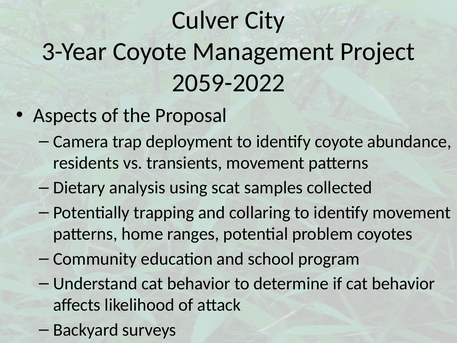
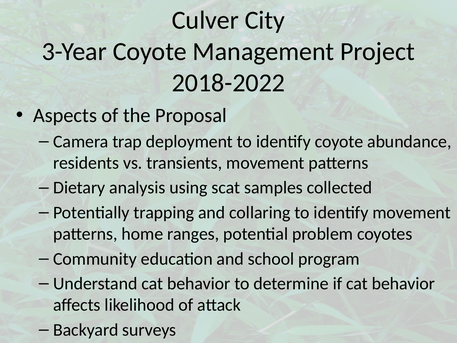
2059-2022: 2059-2022 -> 2018-2022 (228, 83)
